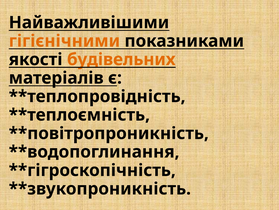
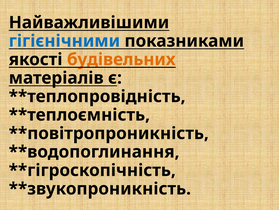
гігієнічними colour: orange -> blue (64, 41)
